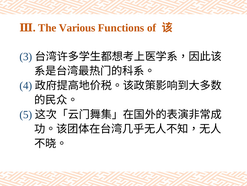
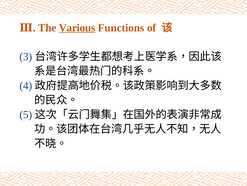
Various underline: none -> present (77, 28)
